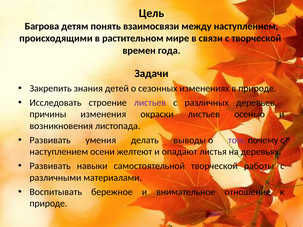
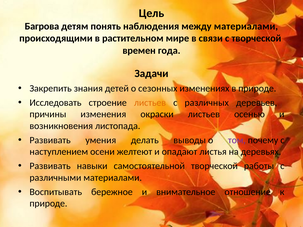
взаимосвязи: взаимосвязи -> наблюдения (151, 26)
между наступлением: наступлением -> материалами (246, 26)
листьев colour: purple -> orange (150, 103)
